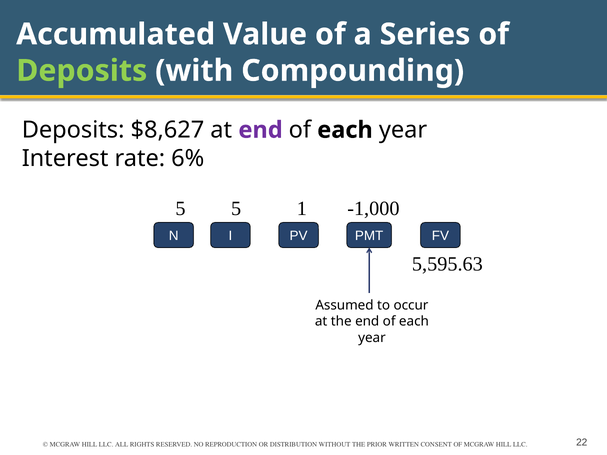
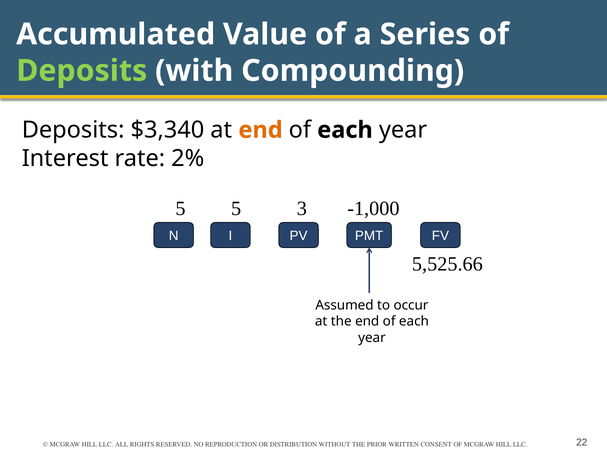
$8,627: $8,627 -> $3,340 (167, 130)
end colour: purple -> orange (261, 130)
6%: 6% -> 2% (188, 158)
1: 1 -> 3 (302, 209)
5,595.63: 5,595.63 -> 5,525.66 (447, 264)
